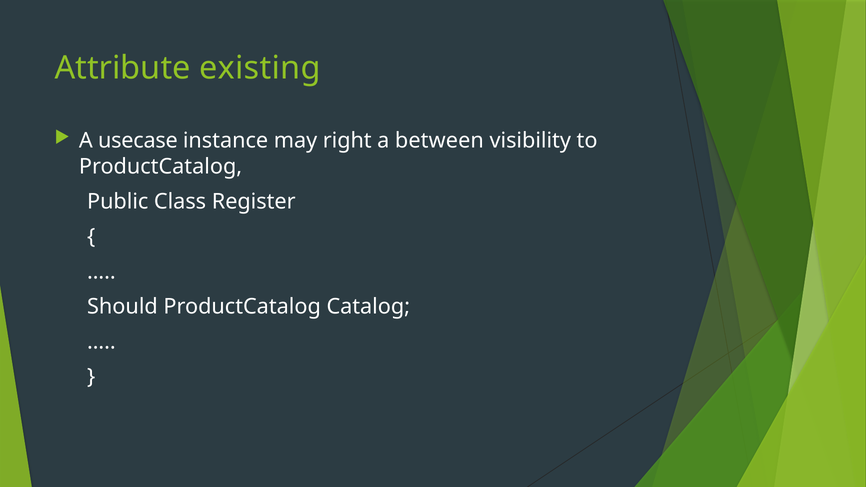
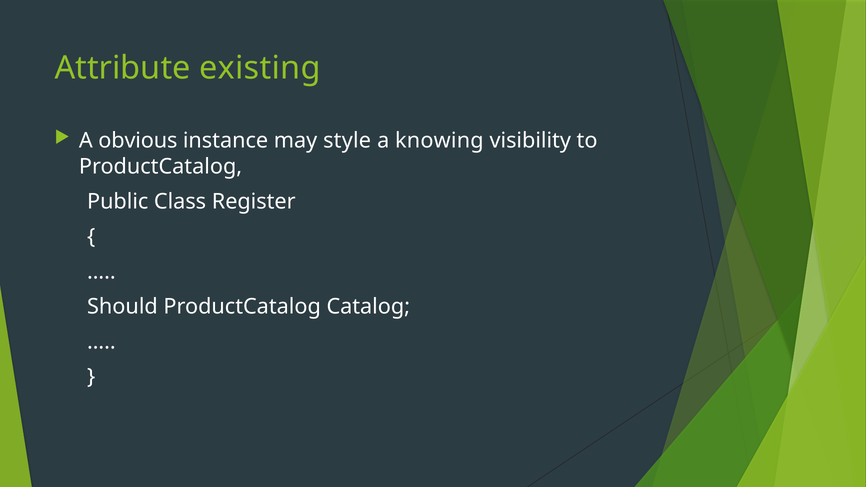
usecase: usecase -> obvious (138, 140)
right: right -> style (347, 140)
between: between -> knowing (439, 140)
